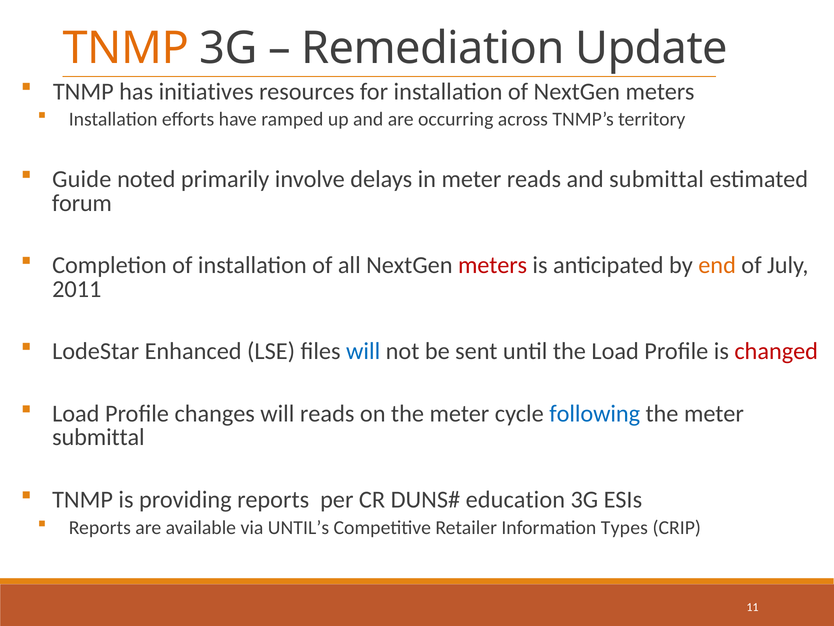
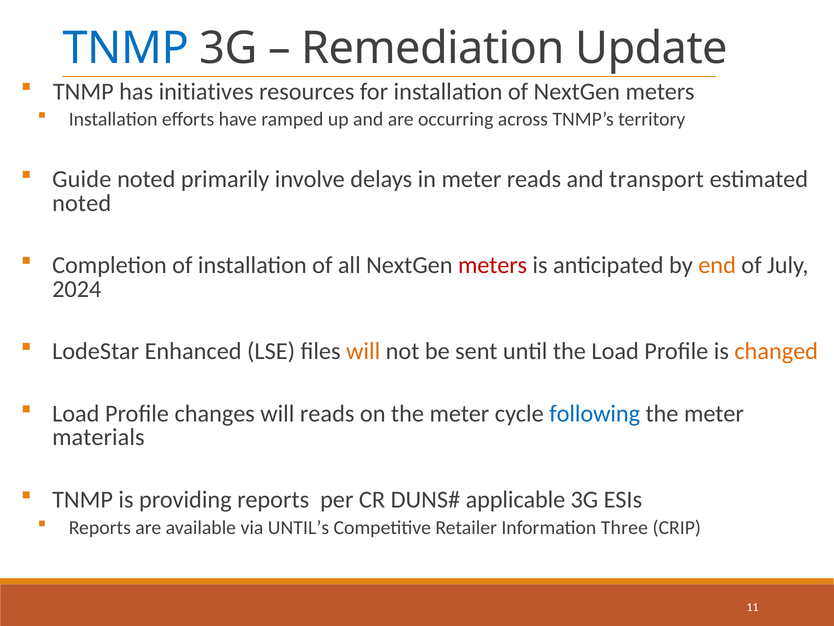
TNMP colour: orange -> blue (126, 48)
and submittal: submittal -> transport (657, 179)
forum: forum -> noted (82, 203)
2011: 2011 -> 2024 (77, 289)
will colour: blue -> orange (363, 351)
changed colour: red -> orange (776, 351)
submittal: submittal -> materials (98, 437)
education: education -> applicable (515, 499)
Types: Types -> Three (624, 527)
